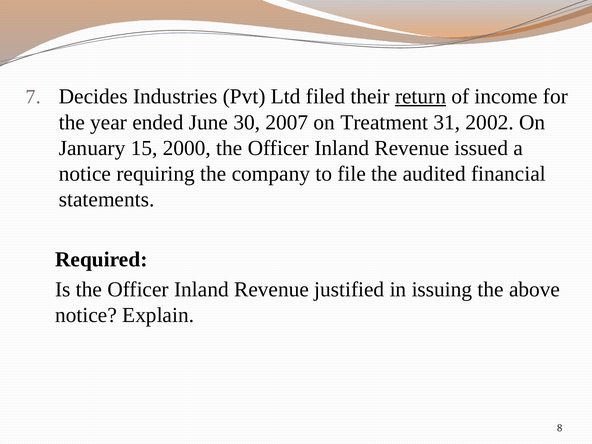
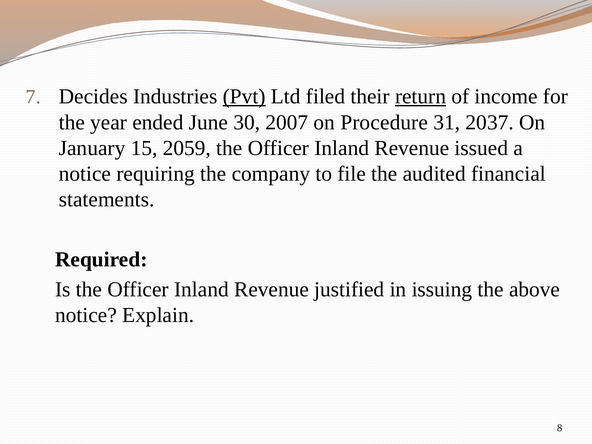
Pvt underline: none -> present (244, 97)
Treatment: Treatment -> Procedure (384, 122)
2002: 2002 -> 2037 (490, 122)
2000: 2000 -> 2059 (187, 148)
